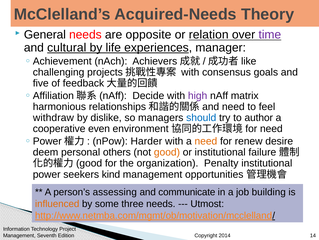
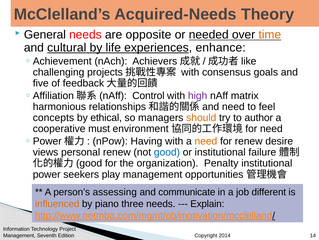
relation: relation -> needed (209, 35)
time colour: purple -> orange (270, 35)
manager: manager -> enhance (221, 48)
Decide: Decide -> Control (148, 95)
withdraw: withdraw -> concepts (53, 117)
dislike: dislike -> ethical (106, 117)
should colour: blue -> orange (201, 117)
even: even -> must (99, 128)
Harder: Harder -> Having (146, 141)
deem: deem -> views (46, 152)
personal others: others -> renew (117, 152)
good colour: orange -> blue (167, 152)
kind: kind -> play (111, 174)
building: building -> different (269, 192)
some: some -> piano (107, 203)
Utmost: Utmost -> Explain (207, 203)
